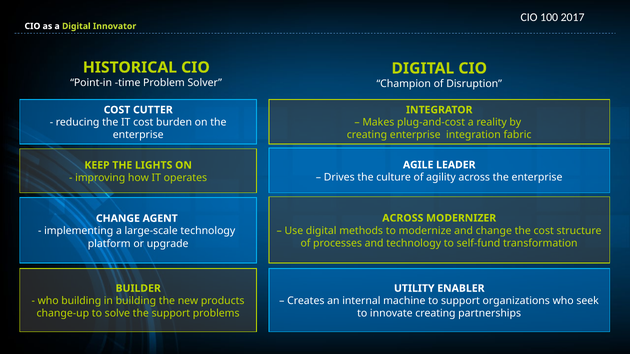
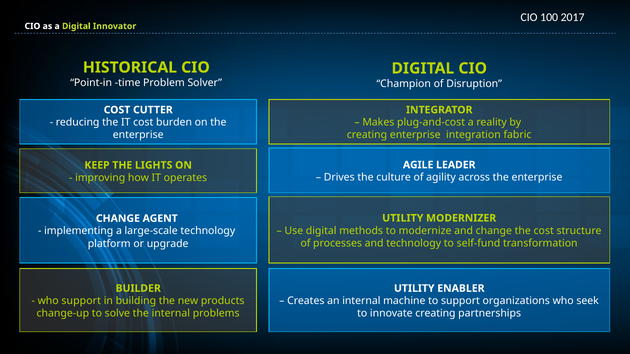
ACROSS: ACROSS -> UTILITY (403, 218)
who building: building -> support (81, 301)
the support: support -> internal (171, 314)
